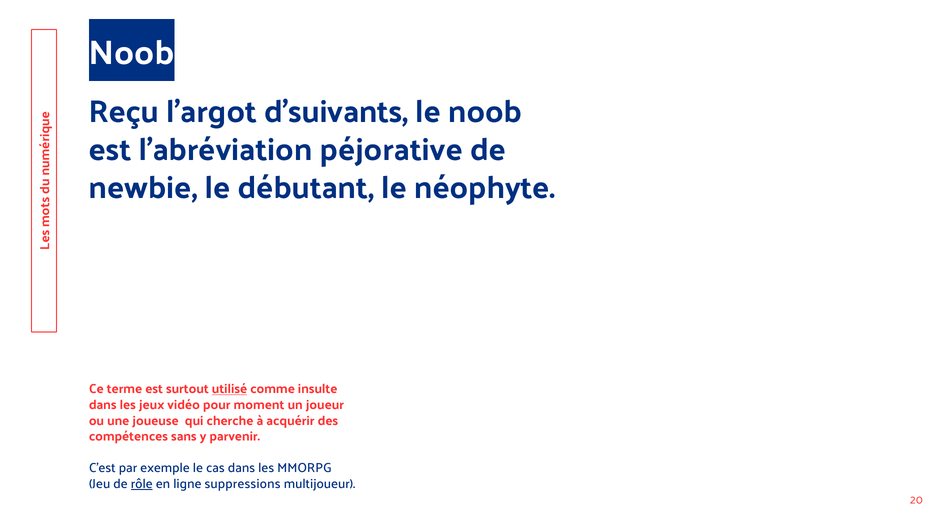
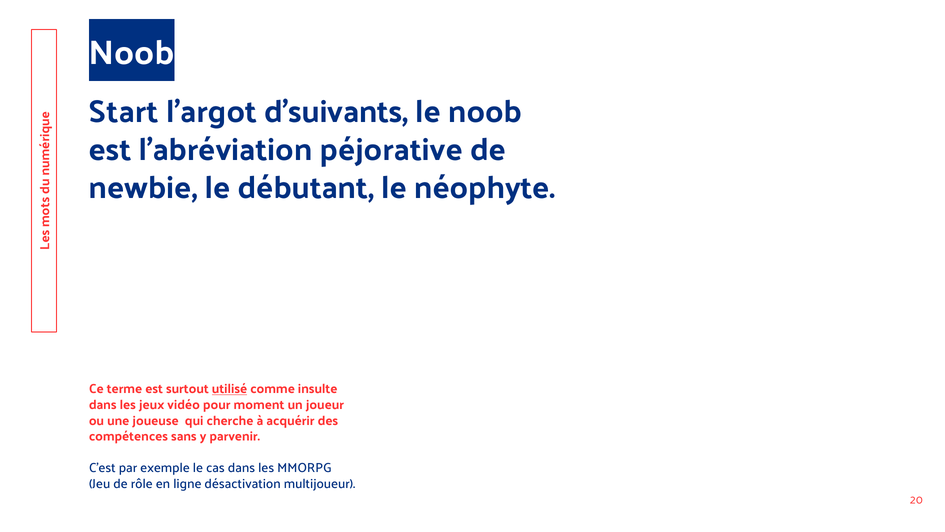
Reçu: Reçu -> Start (124, 112)
rôle underline: present -> none (142, 483)
suppressions: suppressions -> désactivation (243, 483)
